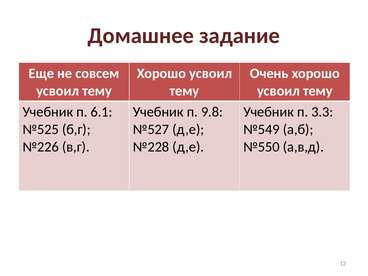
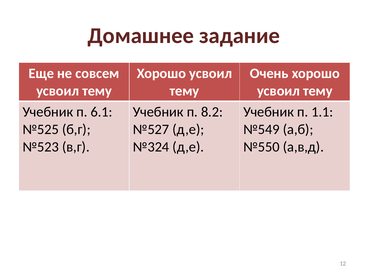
9.8: 9.8 -> 8.2 (212, 112)
3.3: 3.3 -> 1.1 (322, 112)
№226: №226 -> №523 (41, 147)
№228: №228 -> №324 (151, 147)
